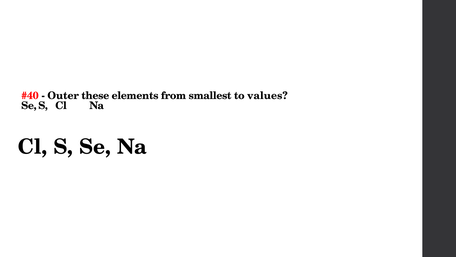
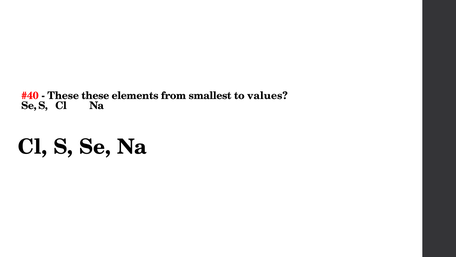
Outer: Outer -> These (63, 95)
